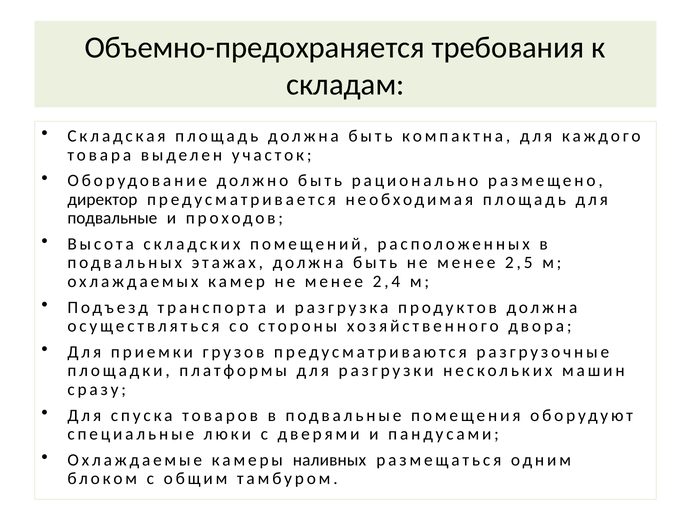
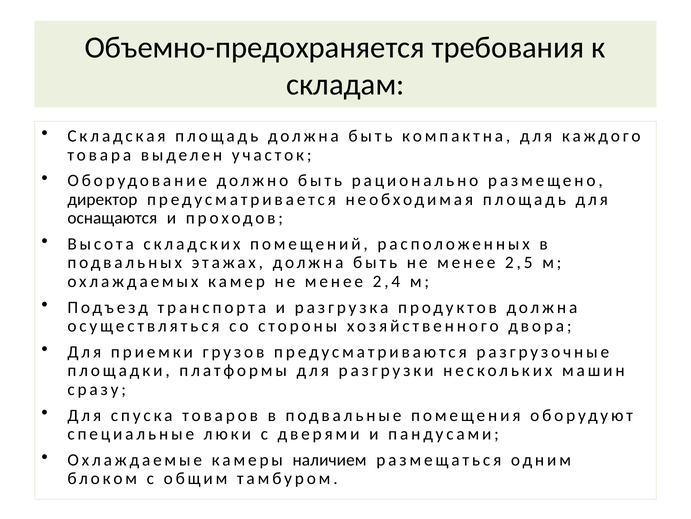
подвальные: подвальные -> оснащаются (112, 218)
наливных: наливных -> наличием (330, 459)
